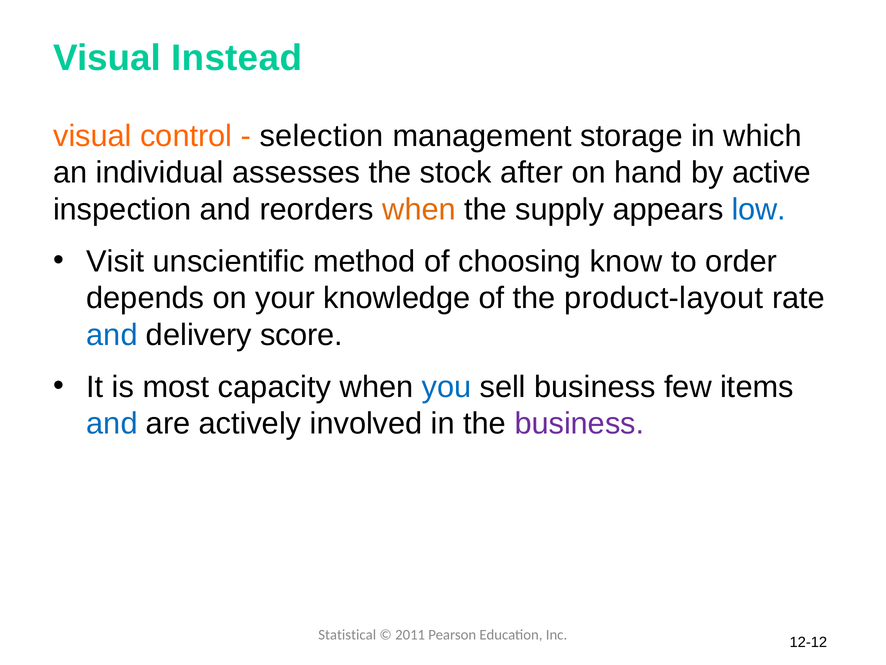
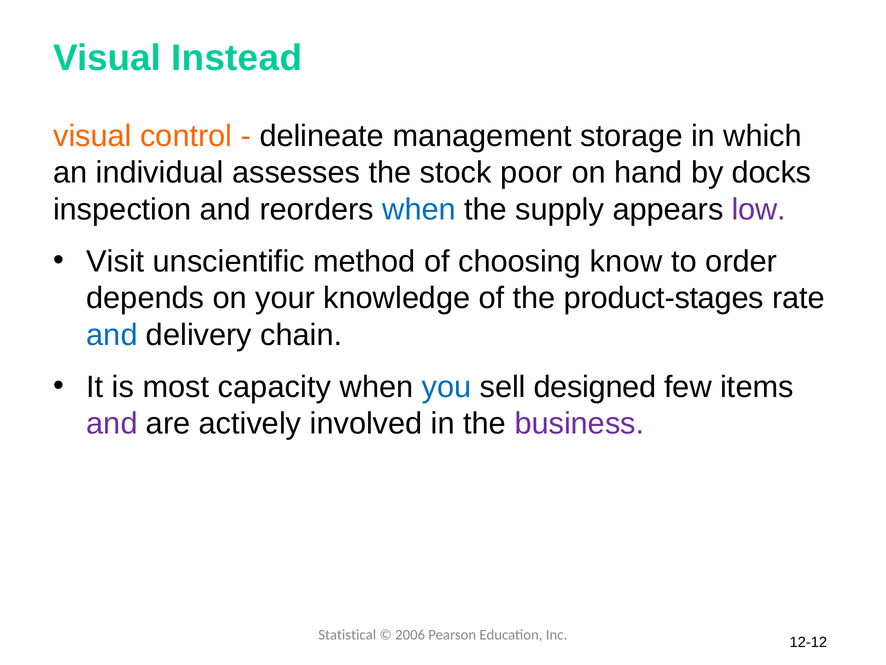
selection: selection -> delineate (322, 136)
after: after -> poor (531, 173)
active: active -> docks (771, 173)
when colour: orange -> blue (419, 209)
low colour: blue -> purple (759, 209)
product-layout: product-layout -> product-stages (664, 298)
score: score -> chain (301, 335)
sell business: business -> designed (595, 387)
and colour: blue -> purple (112, 423)
2011: 2011 -> 2006 (410, 634)
